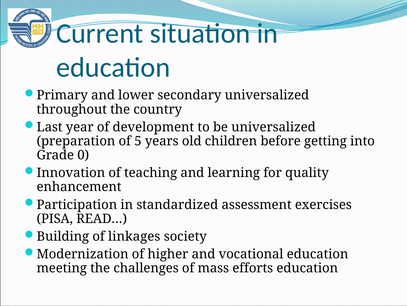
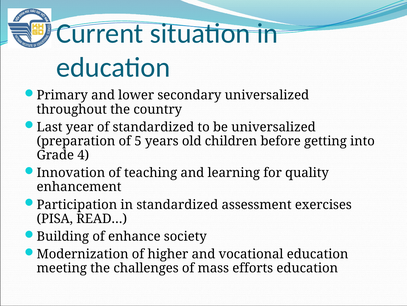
of development: development -> standardized (153, 127)
0: 0 -> 4 (83, 155)
linkages: linkages -> enhance (134, 236)
